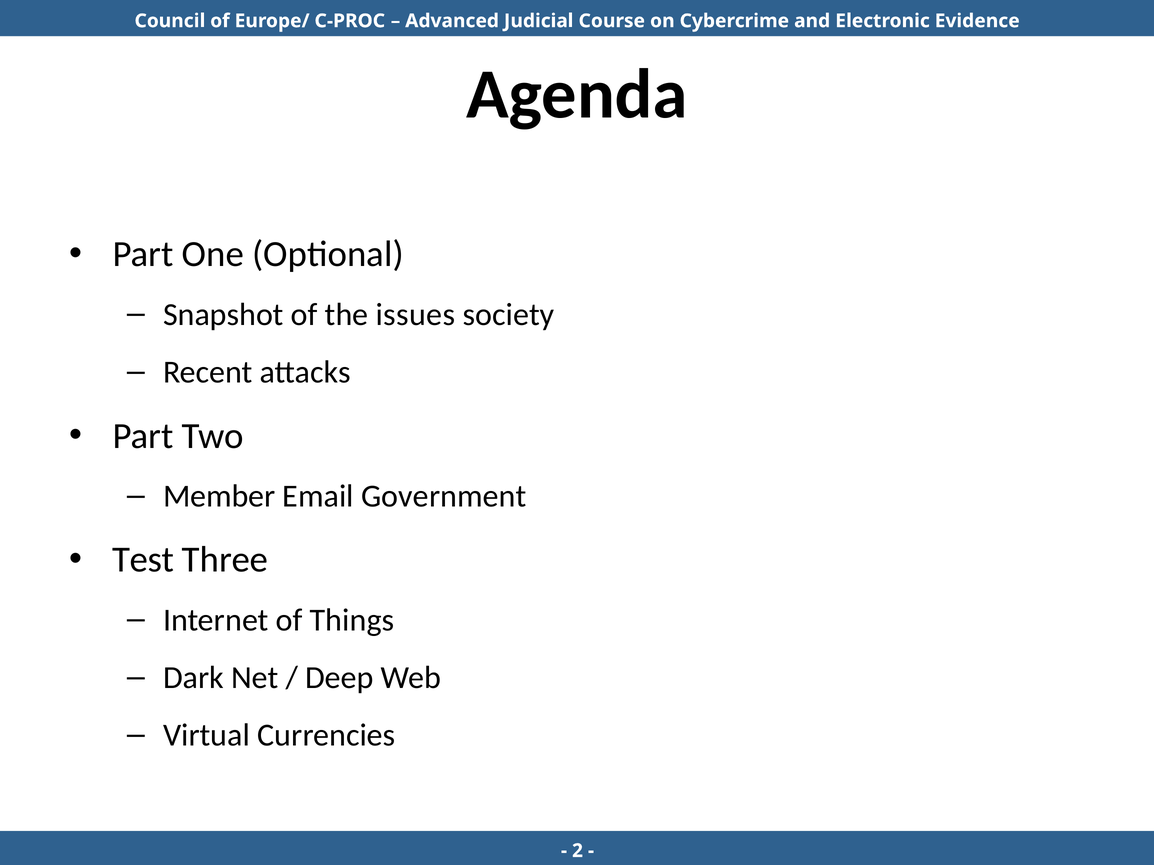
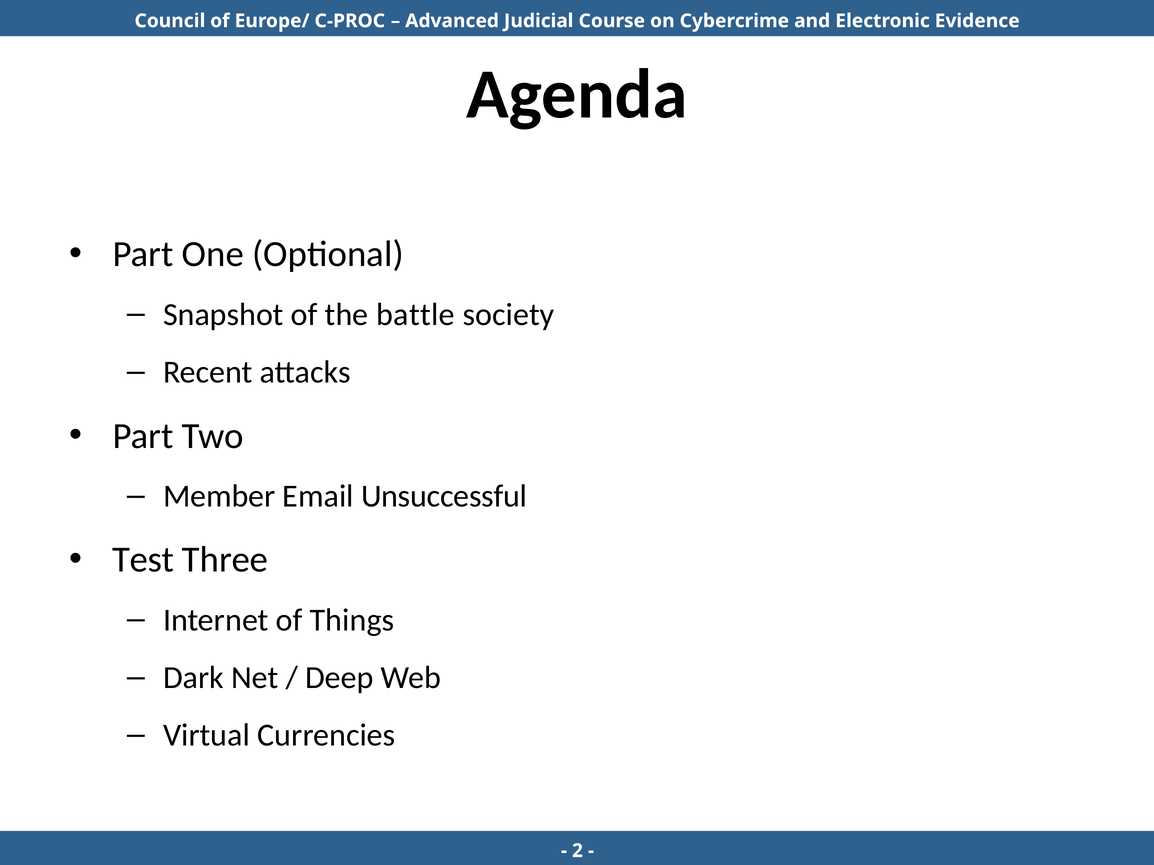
issues: issues -> battle (415, 315)
Government: Government -> Unsuccessful (444, 496)
